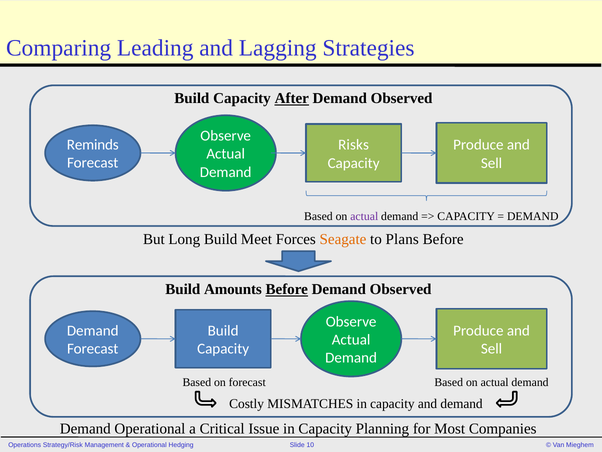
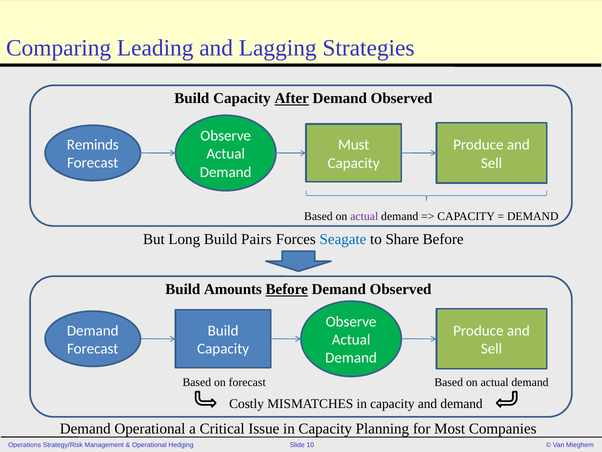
Risks: Risks -> Must (354, 145)
Meet: Meet -> Pairs (256, 239)
Seagate colour: orange -> blue (343, 239)
Plans: Plans -> Share (402, 239)
